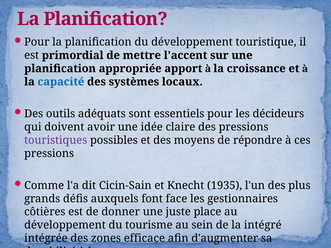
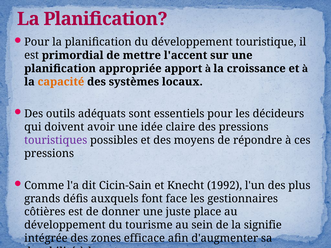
capacité colour: blue -> orange (61, 82)
1935: 1935 -> 1992 (225, 186)
intégré: intégré -> signifie (263, 225)
